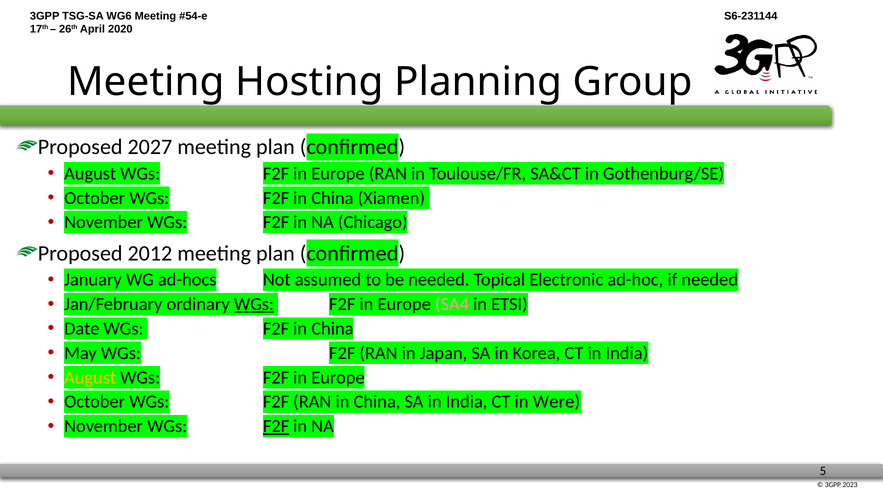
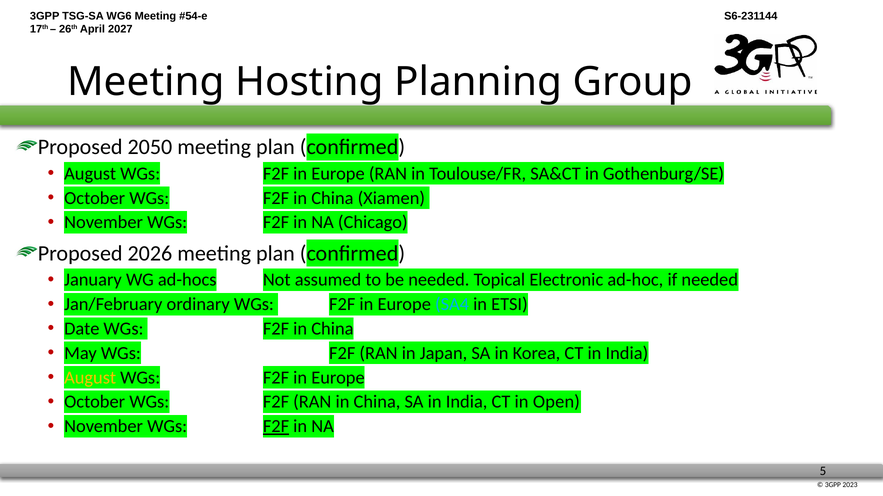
2020: 2020 -> 2027 (120, 29)
2027: 2027 -> 2050 (150, 147)
2012: 2012 -> 2026 (150, 254)
WGs underline: present -> none (254, 305)
SA4 colour: pink -> light blue (452, 305)
Were: Were -> Open (556, 402)
